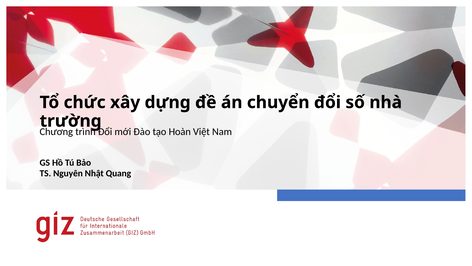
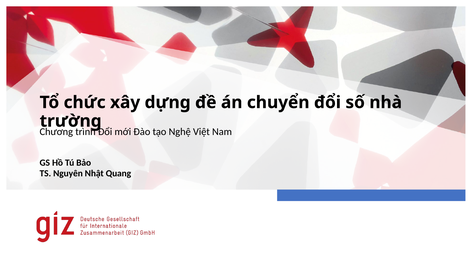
Hoàn: Hoàn -> Nghệ (180, 132)
